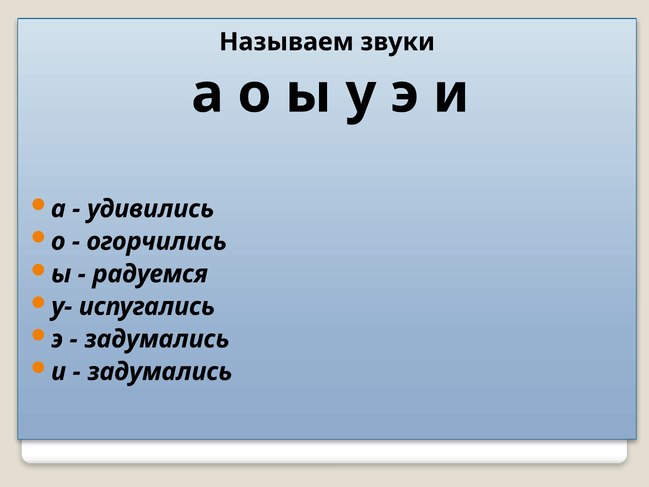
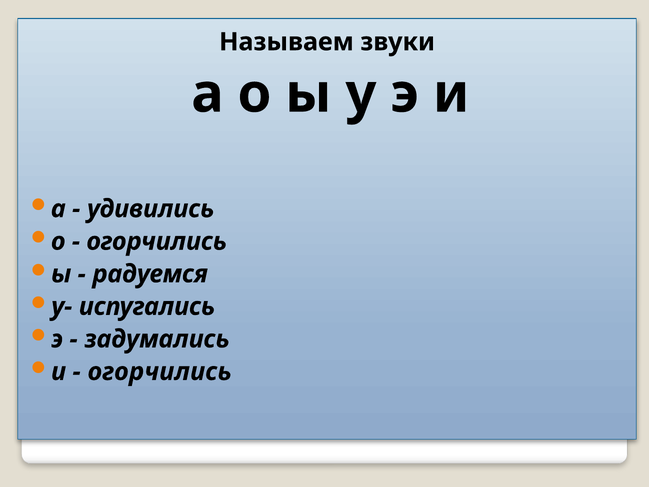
задумались: задумались -> огорчились (160, 372)
